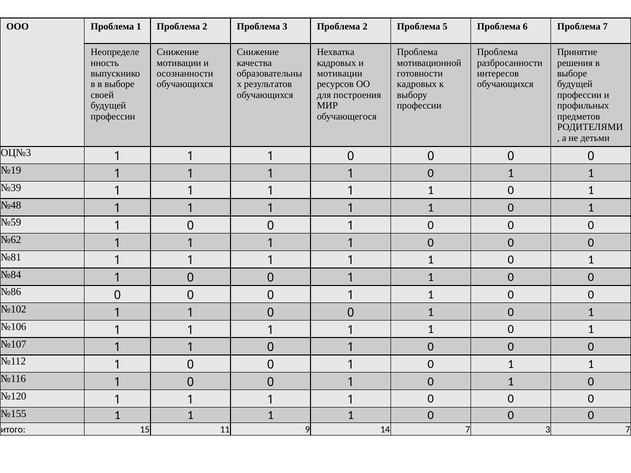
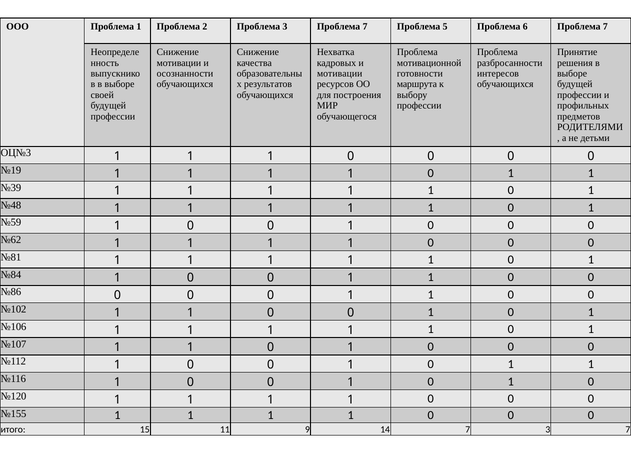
3 Проблема 2: 2 -> 7 (365, 27)
кадровых: кадровых -> маршрута (417, 84)
